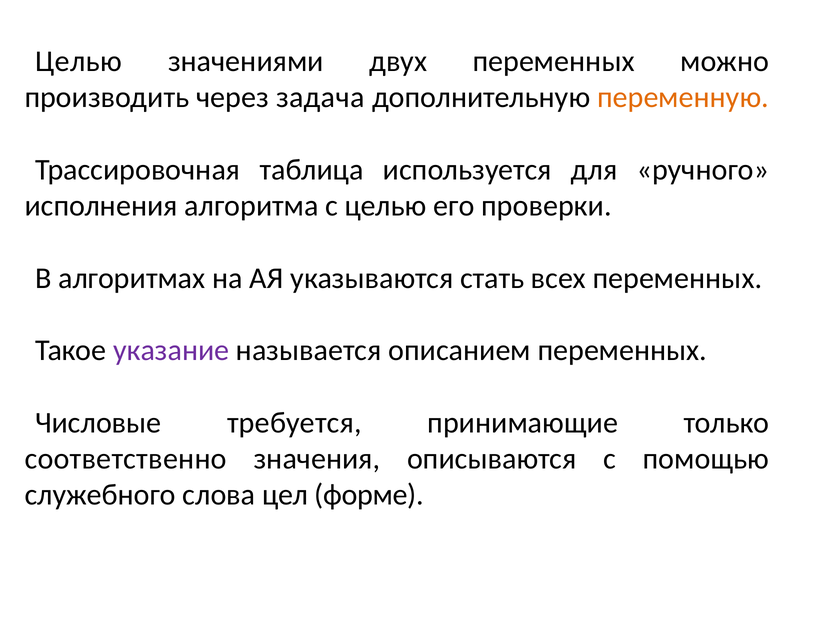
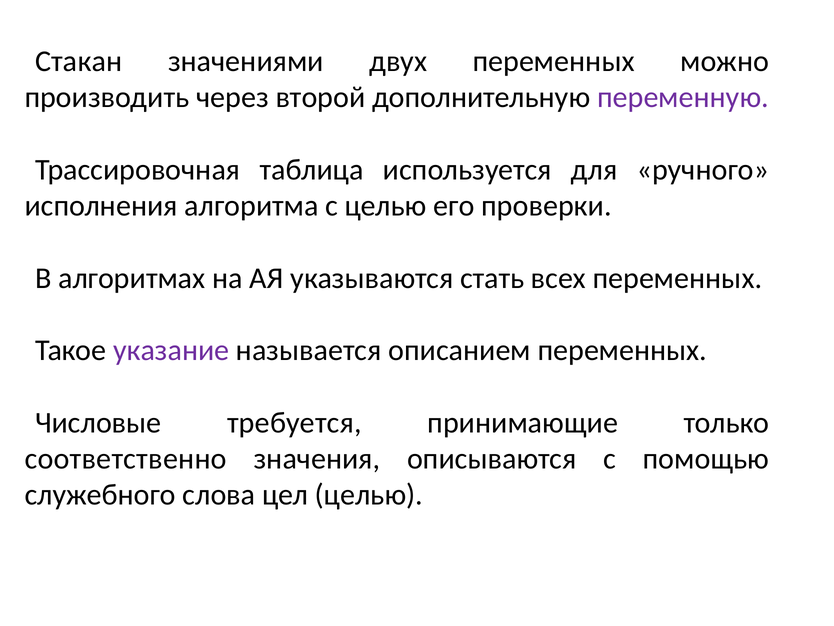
Целью: Целью -> Стакан (79, 61)
задача: задача -> второй (320, 97)
переменную colour: orange -> purple (683, 97)
цел форме: форме -> целью (369, 495)
